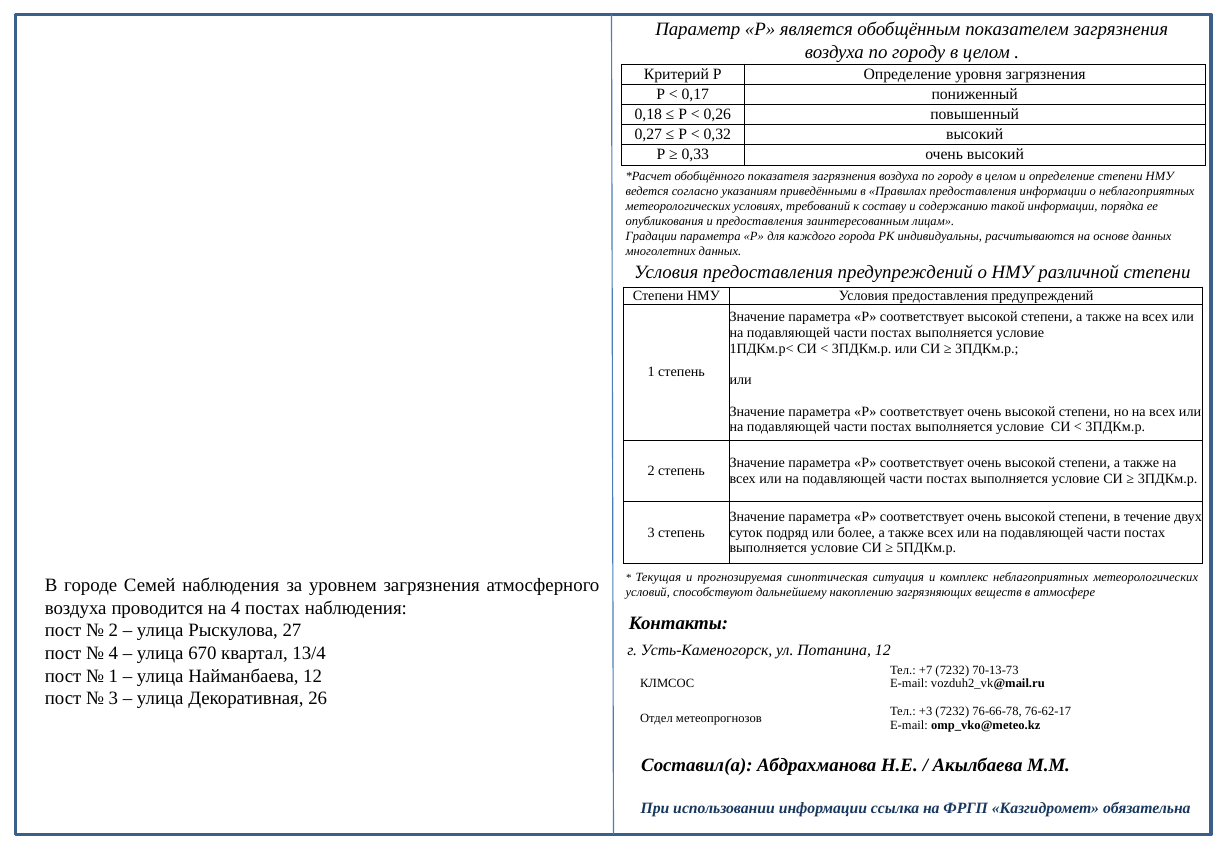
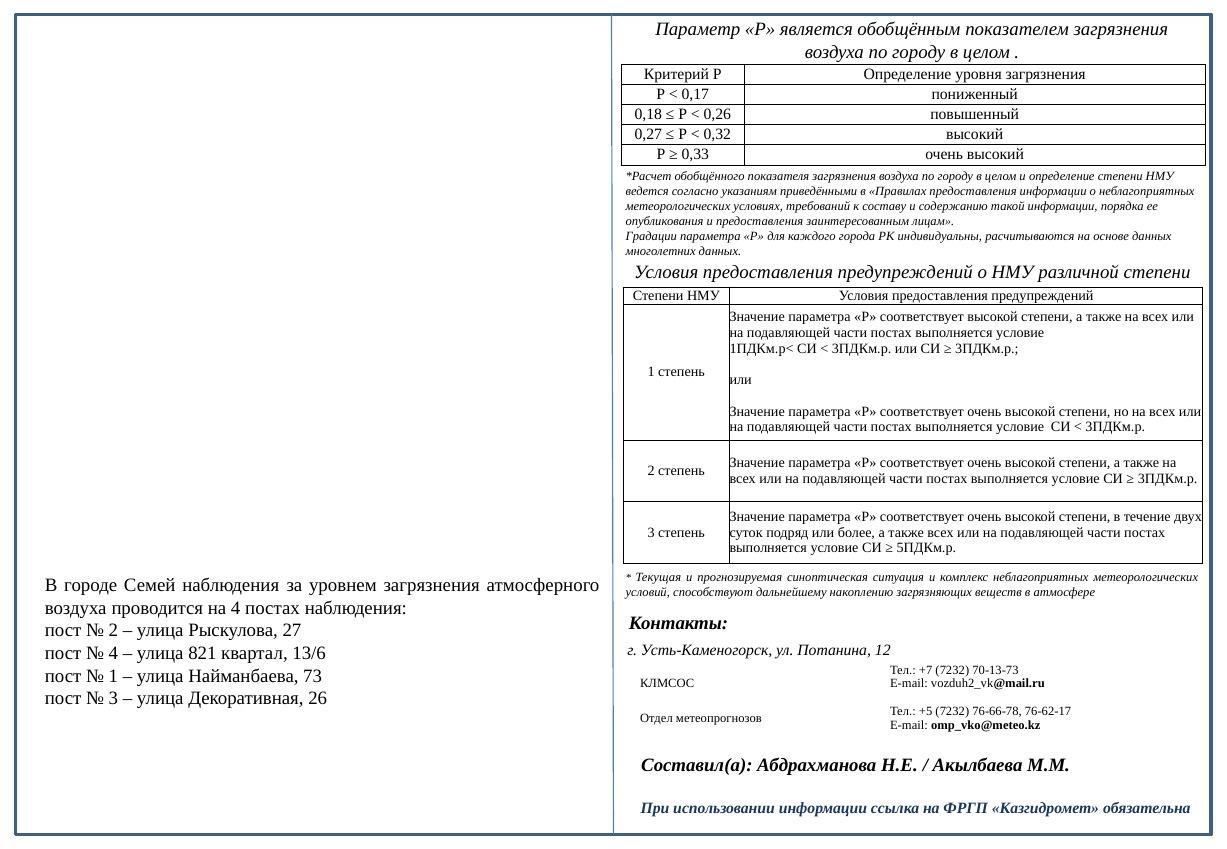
670: 670 -> 821 (202, 654)
13/4: 13/4 -> 13/6 (309, 654)
Найманбаева 12: 12 -> 73 (313, 676)
+3: +3 -> +5 (926, 712)
